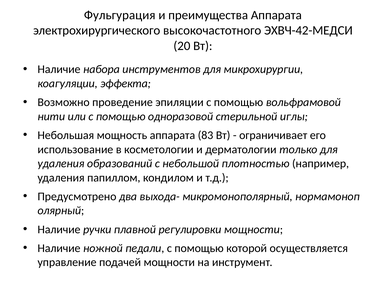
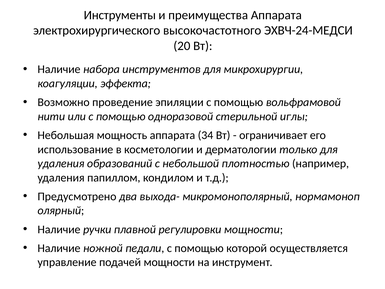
Фульгурация: Фульгурация -> Инструменты (120, 15)
ЭХВЧ-42-МЕДСИ: ЭХВЧ-42-МЕДСИ -> ЭХВЧ-24-МЕДСИ (308, 30)
83: 83 -> 34 (206, 135)
